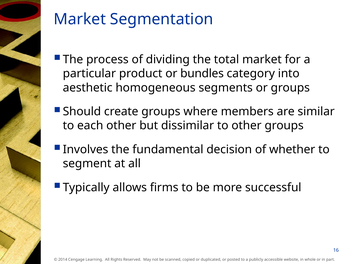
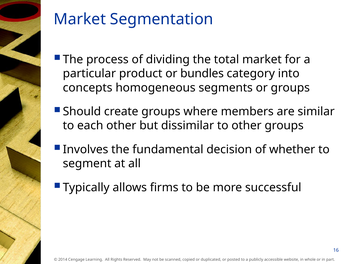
aesthetic: aesthetic -> concepts (88, 88)
